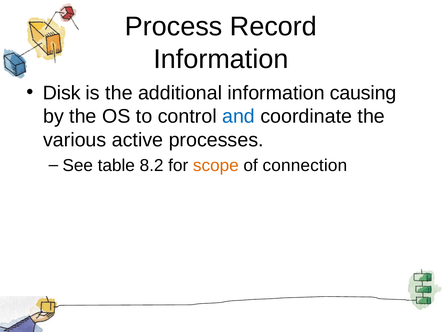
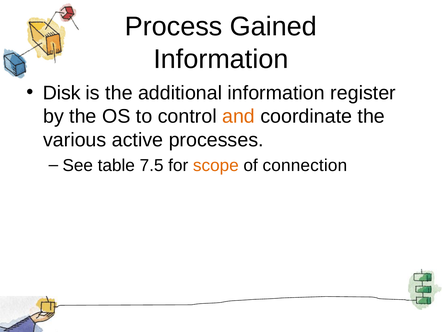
Record: Record -> Gained (273, 27)
causing: causing -> register (363, 93)
and colour: blue -> orange (239, 116)
8.2: 8.2 -> 7.5 (152, 165)
